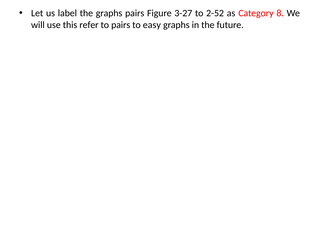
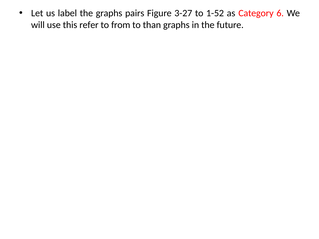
2-52: 2-52 -> 1-52 (215, 13)
8: 8 -> 6 (280, 13)
to pairs: pairs -> from (121, 25)
easy: easy -> than (152, 25)
